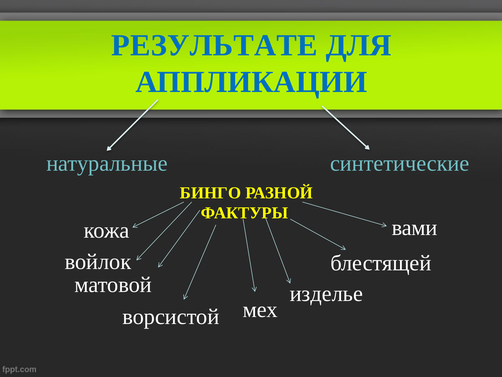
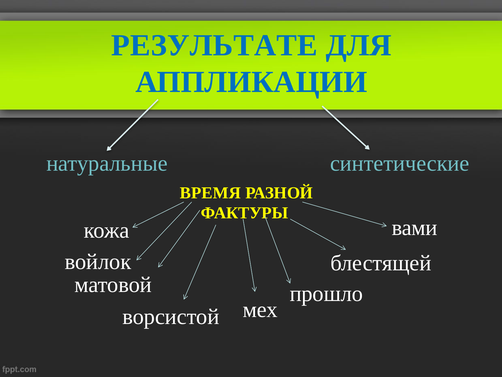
БИНГО: БИНГО -> ВРЕМЯ (210, 193)
изделье: изделье -> прошло (326, 293)
